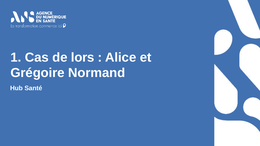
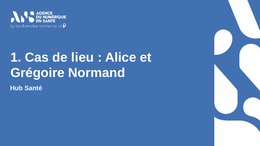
lors: lors -> lieu (83, 57)
